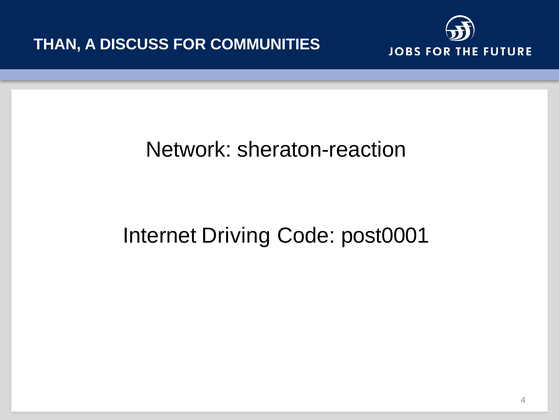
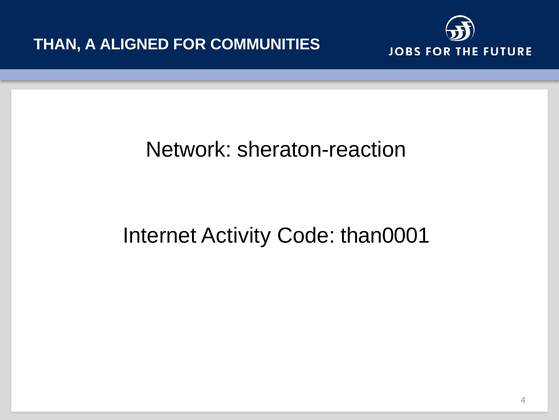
DISCUSS: DISCUSS -> ALIGNED (134, 44)
Driving: Driving -> Activity (236, 235)
post0001: post0001 -> than0001 (385, 235)
